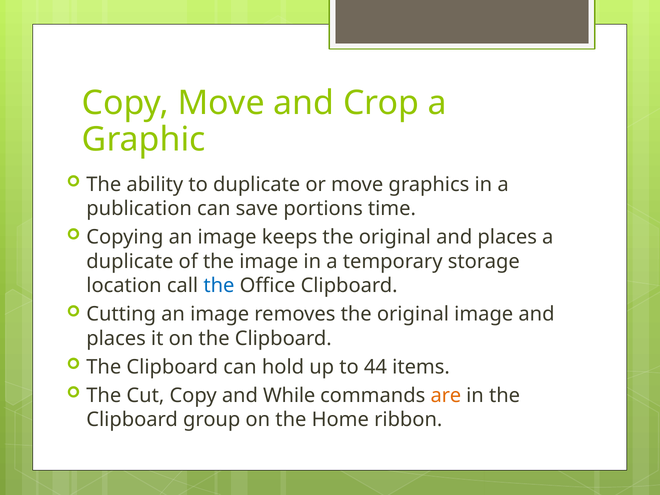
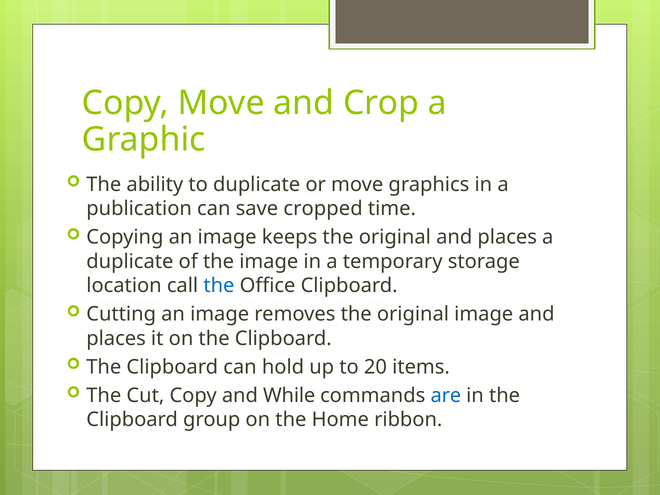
portions: portions -> cropped (323, 209)
44: 44 -> 20 (375, 367)
are colour: orange -> blue (446, 396)
